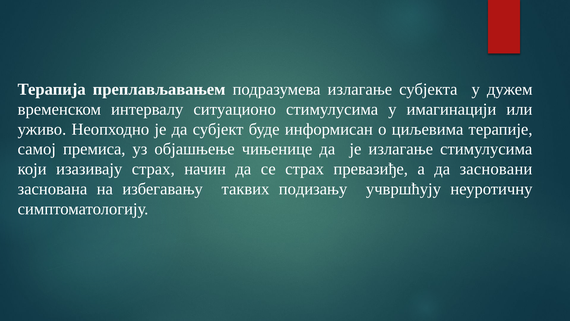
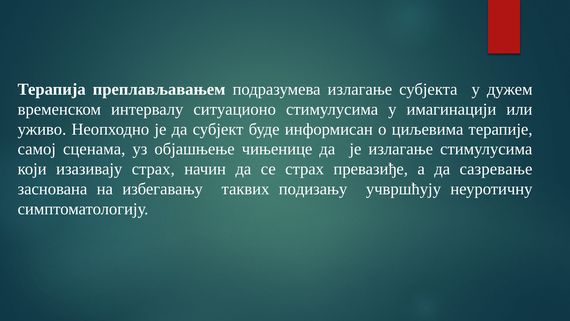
премиса: премиса -> сценама (94, 149)
засновани: засновани -> сазревање (496, 169)
